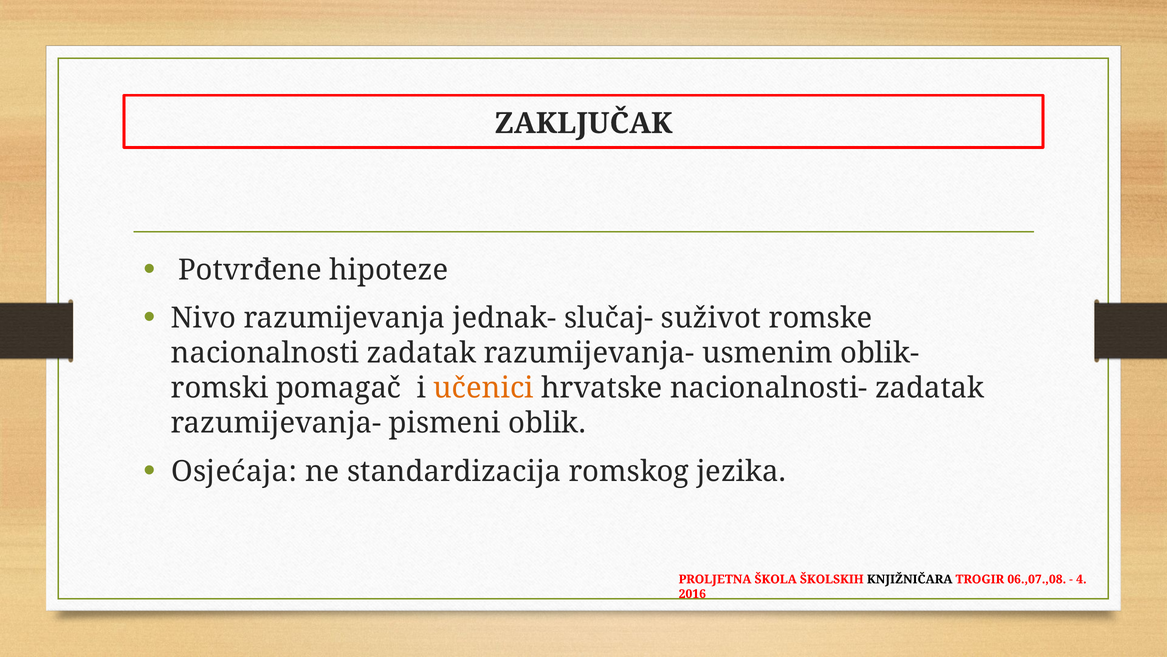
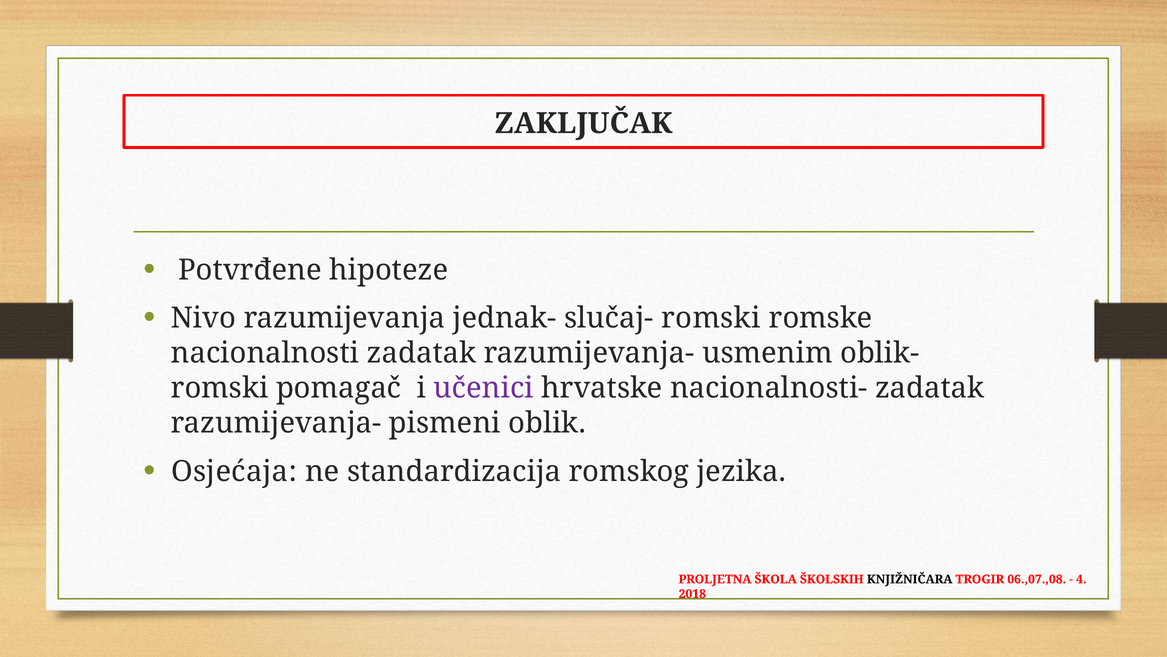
slučaj- suživot: suživot -> romski (711, 318)
učenici colour: orange -> purple (484, 388)
2016: 2016 -> 2018 (692, 593)
